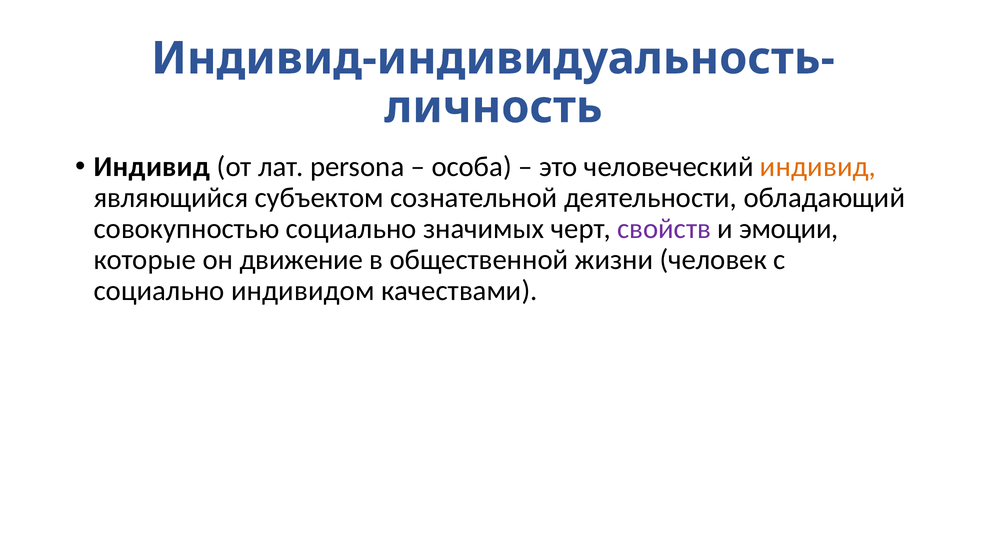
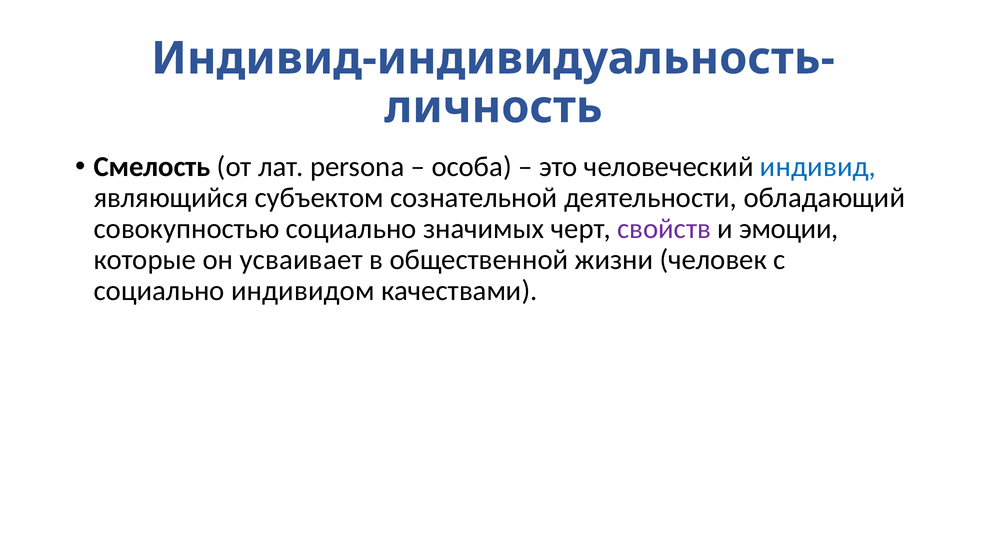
Индивид: Индивид -> Смелость (152, 167)
индивид colour: orange -> blue (818, 167)
движение: движение -> усваивает (301, 260)
